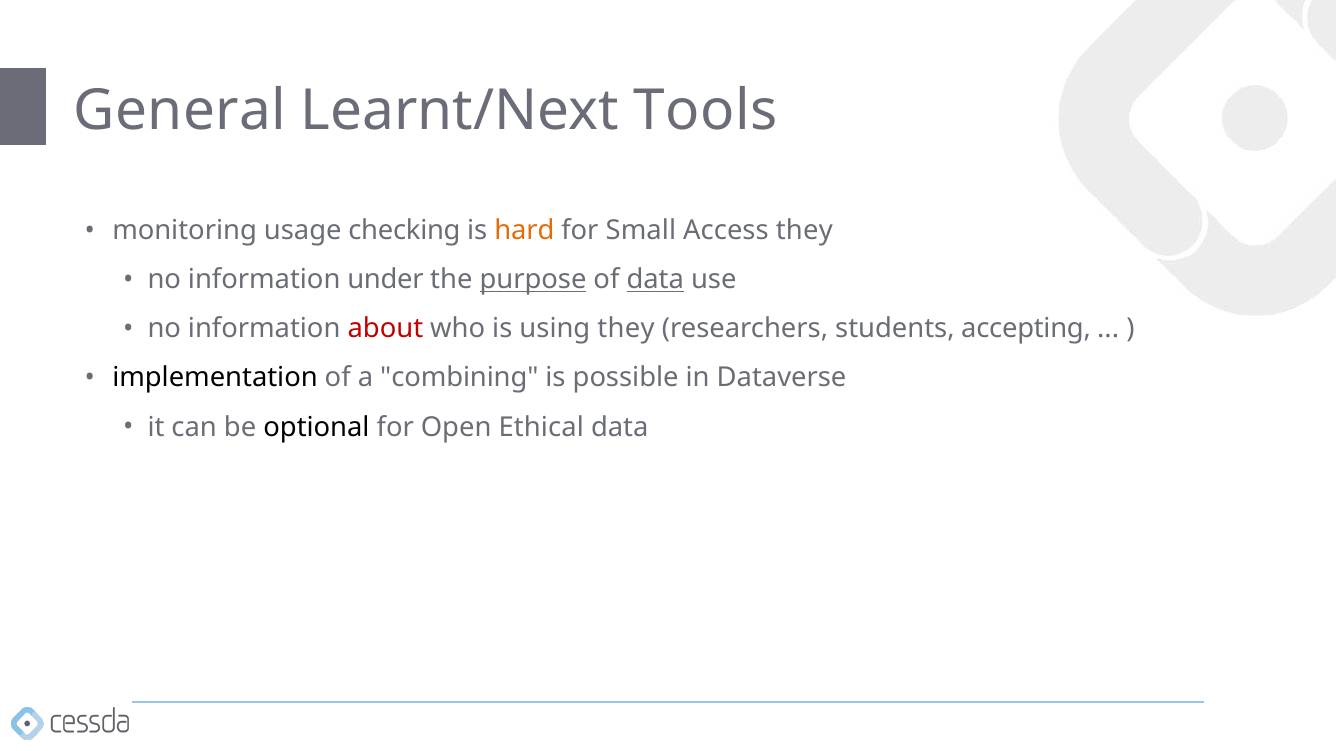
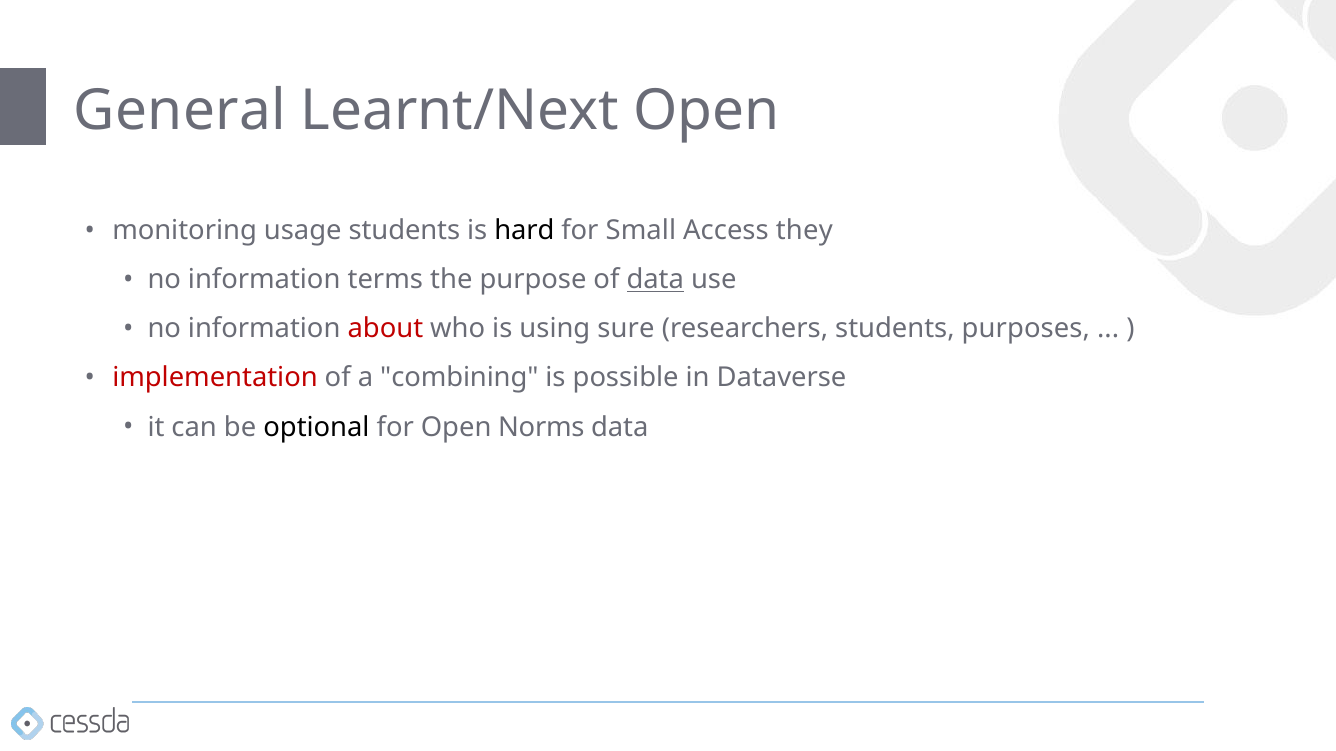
Learnt/Next Tools: Tools -> Open (706, 111)
usage checking: checking -> students (404, 231)
hard colour: orange -> black (524, 231)
under: under -> terms (385, 280)
purpose underline: present -> none (533, 280)
using they: they -> sure (626, 329)
accepting: accepting -> purposes (1026, 329)
implementation colour: black -> red (215, 378)
Ethical: Ethical -> Norms (541, 427)
